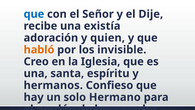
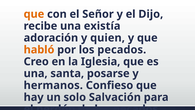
que colour: blue -> orange (34, 14)
Dije: Dije -> Dijo (151, 14)
por los invisible: invisible -> pecados (122, 50)
espíritu: espíritu -> posarse (108, 73)
Hermano: Hermano -> Salvación (115, 97)
